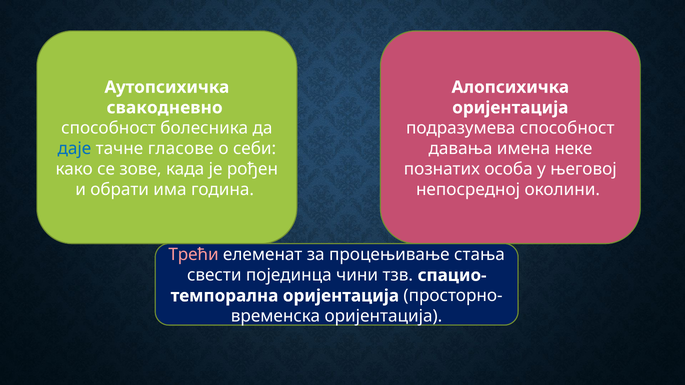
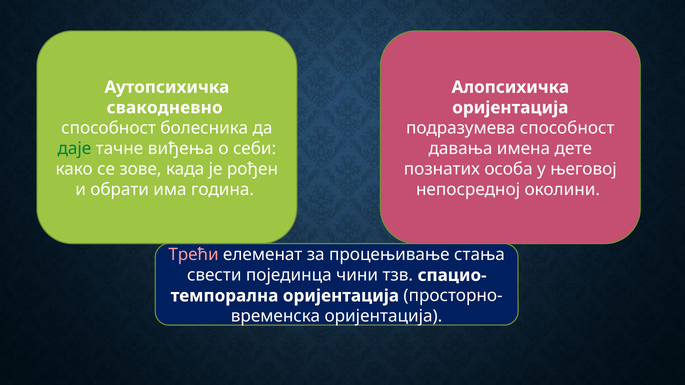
даје colour: blue -> green (74, 149)
гласове: гласове -> виђења (181, 149)
неке: неке -> дете (573, 149)
